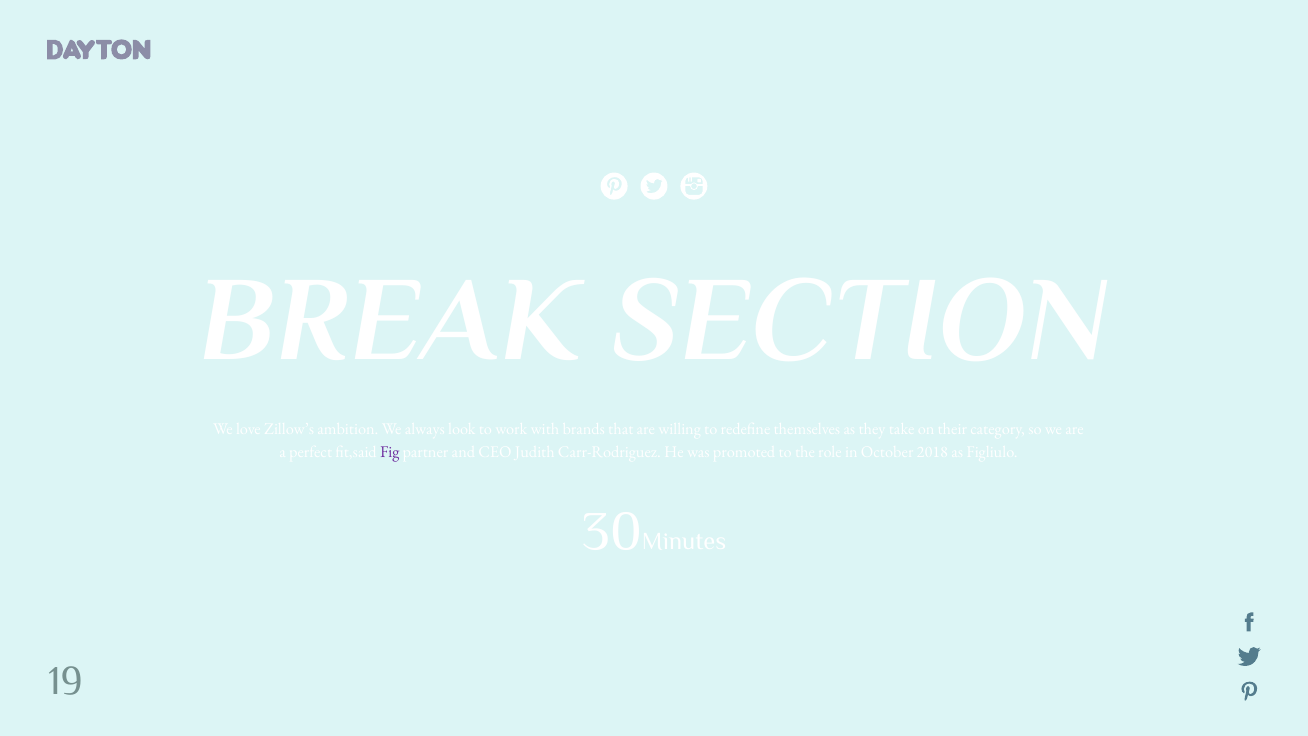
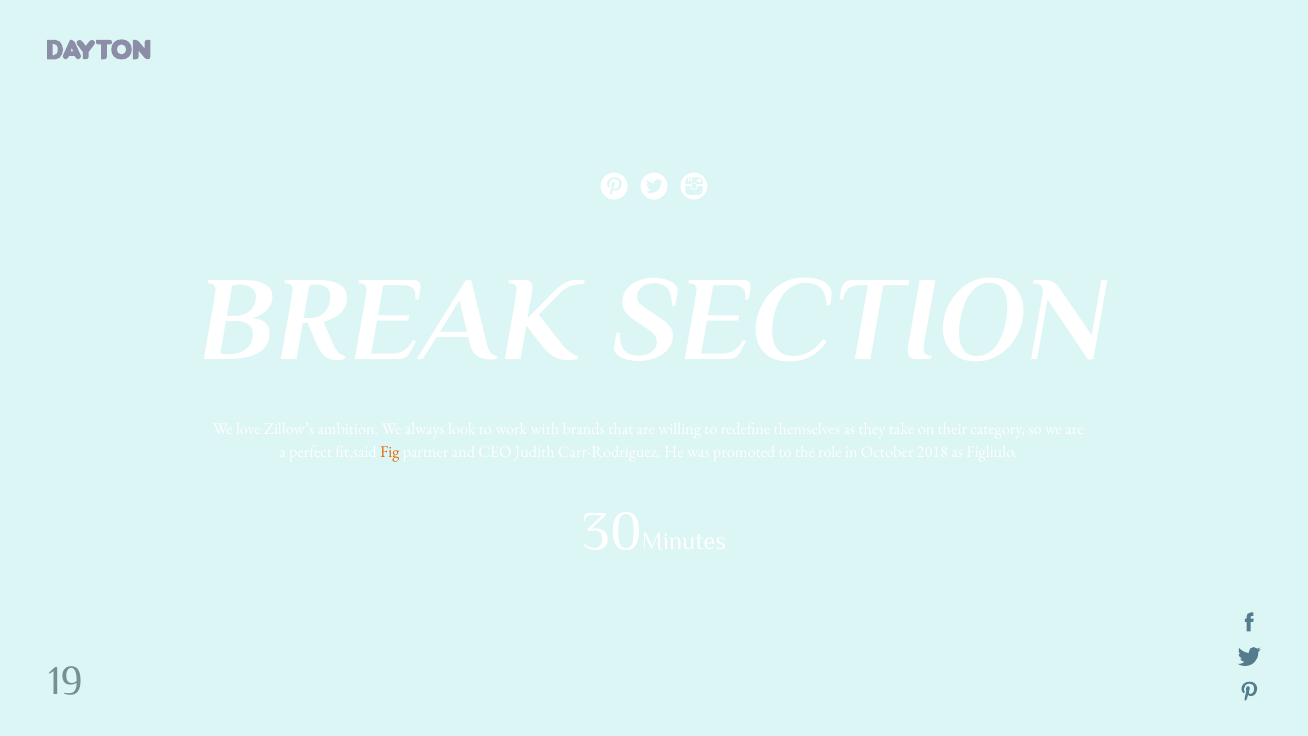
Fig colour: purple -> orange (390, 452)
